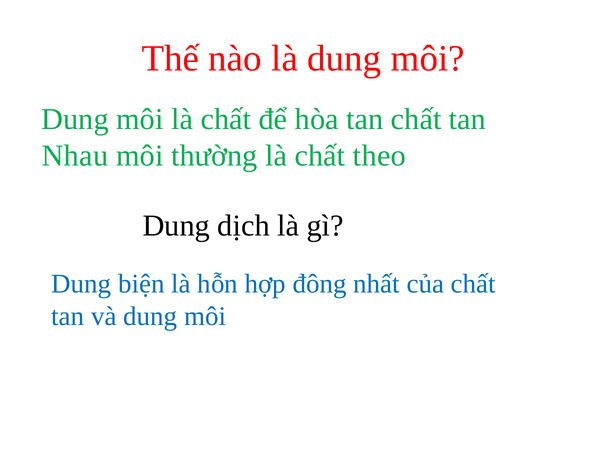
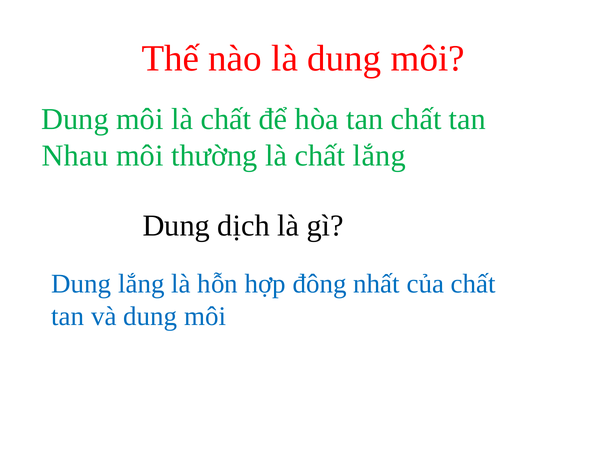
chất theo: theo -> lắng (380, 156)
Dung biện: biện -> lắng (141, 284)
